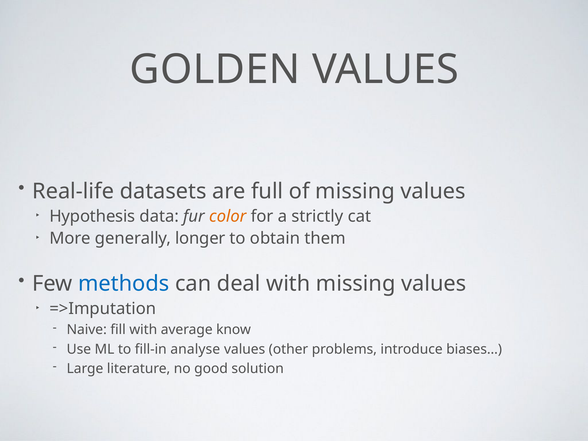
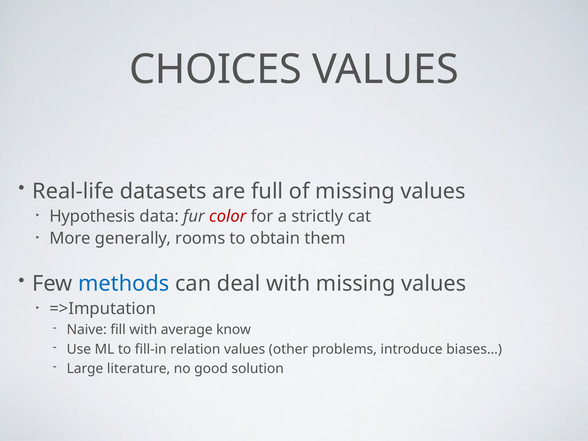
GOLDEN: GOLDEN -> CHOICES (215, 70)
color colour: orange -> red (228, 216)
longer: longer -> rooms (200, 238)
analyse: analyse -> relation (195, 349)
